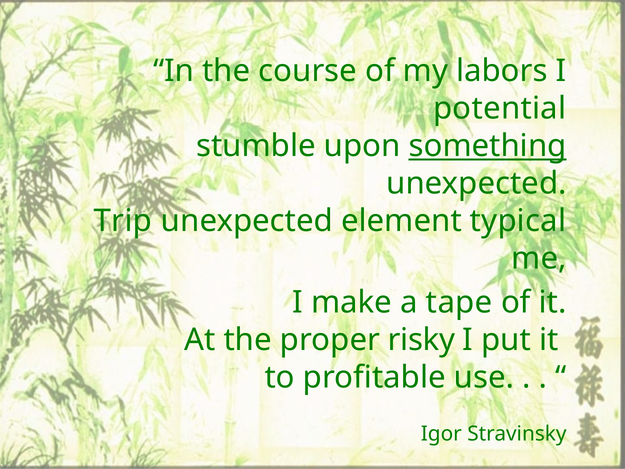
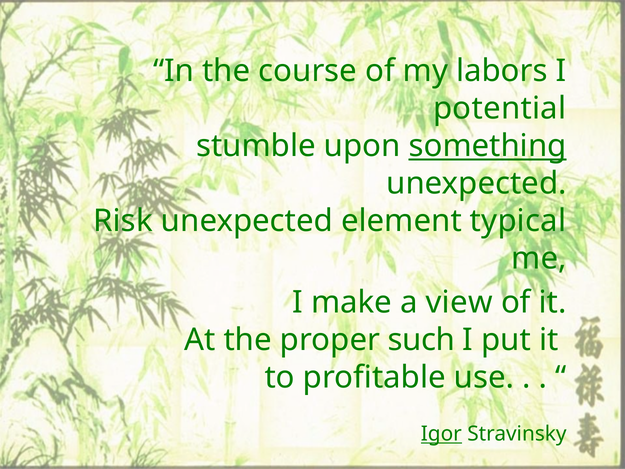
Trip: Trip -> Risk (123, 221)
tape: tape -> view (459, 302)
risky: risky -> such (421, 340)
Igor underline: none -> present (441, 434)
